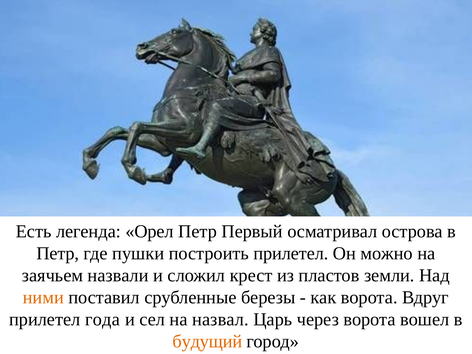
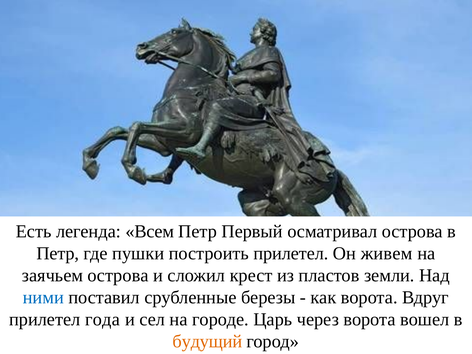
Орел: Орел -> Всем (150, 232)
можно: можно -> живем (387, 254)
заячьем назвали: назвали -> острова (118, 276)
ними colour: orange -> blue (43, 297)
назвал: назвал -> городе (220, 319)
